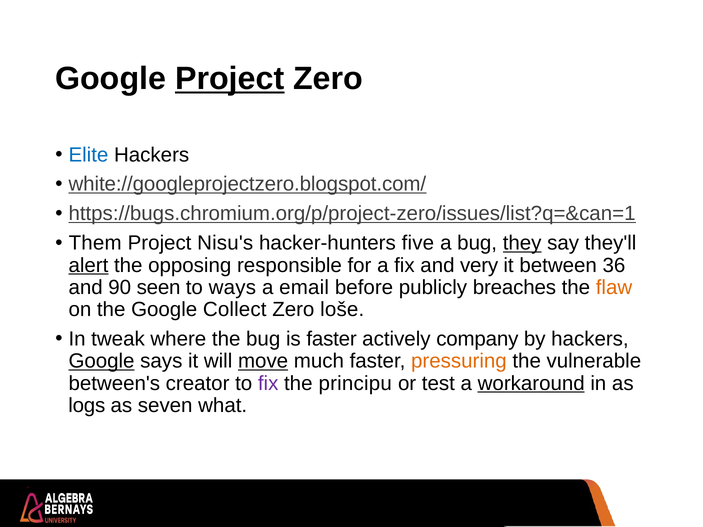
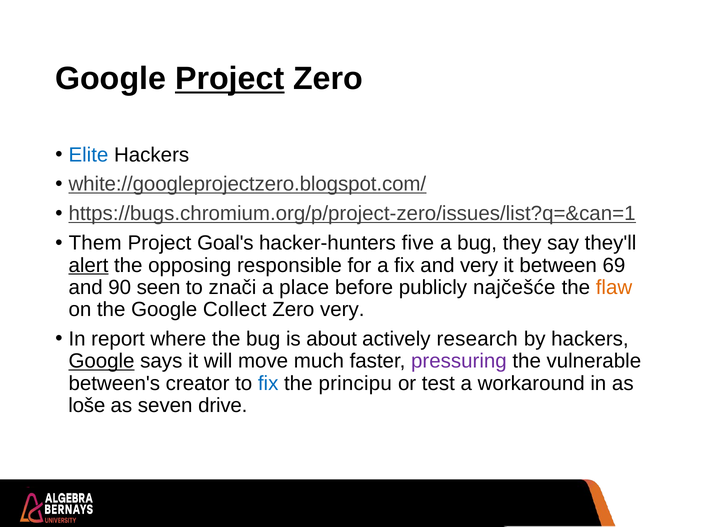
Nisu's: Nisu's -> Goal's (225, 243)
they underline: present -> none (522, 243)
36: 36 -> 69 (614, 265)
ways: ways -> znači (232, 288)
email: email -> place (304, 288)
breaches: breaches -> najčešće (514, 288)
Zero loše: loše -> very (342, 310)
tweak: tweak -> report (118, 339)
is faster: faster -> about (332, 339)
company: company -> research (477, 339)
move underline: present -> none (263, 361)
pressuring colour: orange -> purple (459, 361)
fix colour: purple -> blue (268, 383)
workaround underline: present -> none (531, 383)
logs: logs -> loše (87, 406)
what: what -> drive (223, 406)
